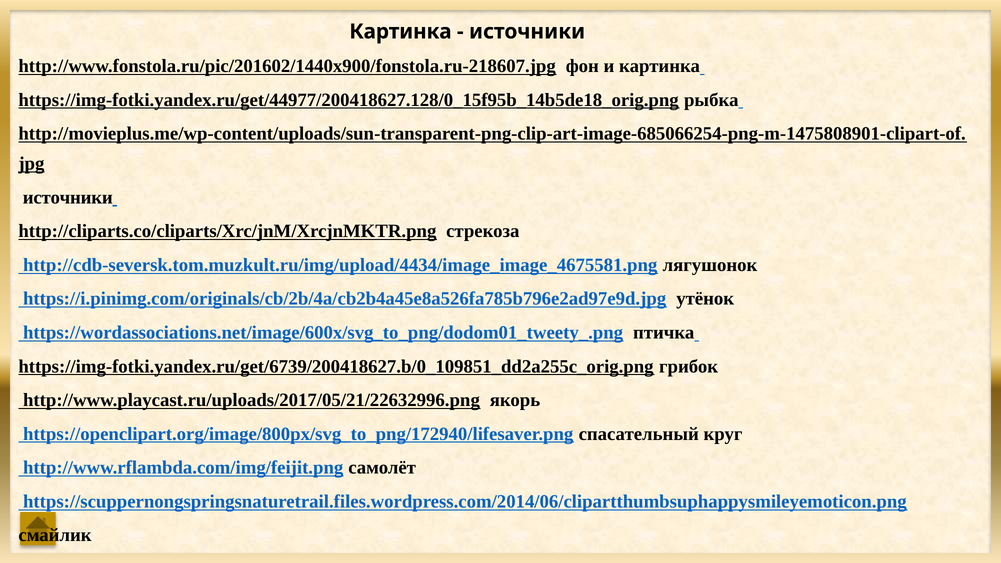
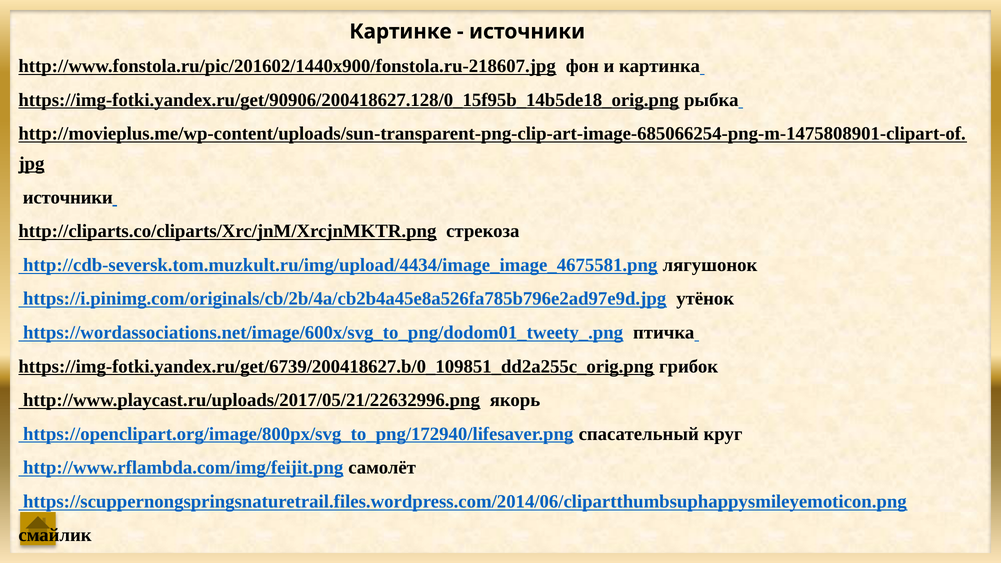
Картинка: Картинка -> Картинке (400, 32)
https://img-fotki.yandex.ru/get/44977/200418627.128/0_15f95b_14b5de18_orig.png: https://img-fotki.yandex.ru/get/44977/200418627.128/0_15f95b_14b5de18_orig.png -> https://img-fotki.yandex.ru/get/90906/200418627.128/0_15f95b_14b5de18_orig.png (349, 100)
